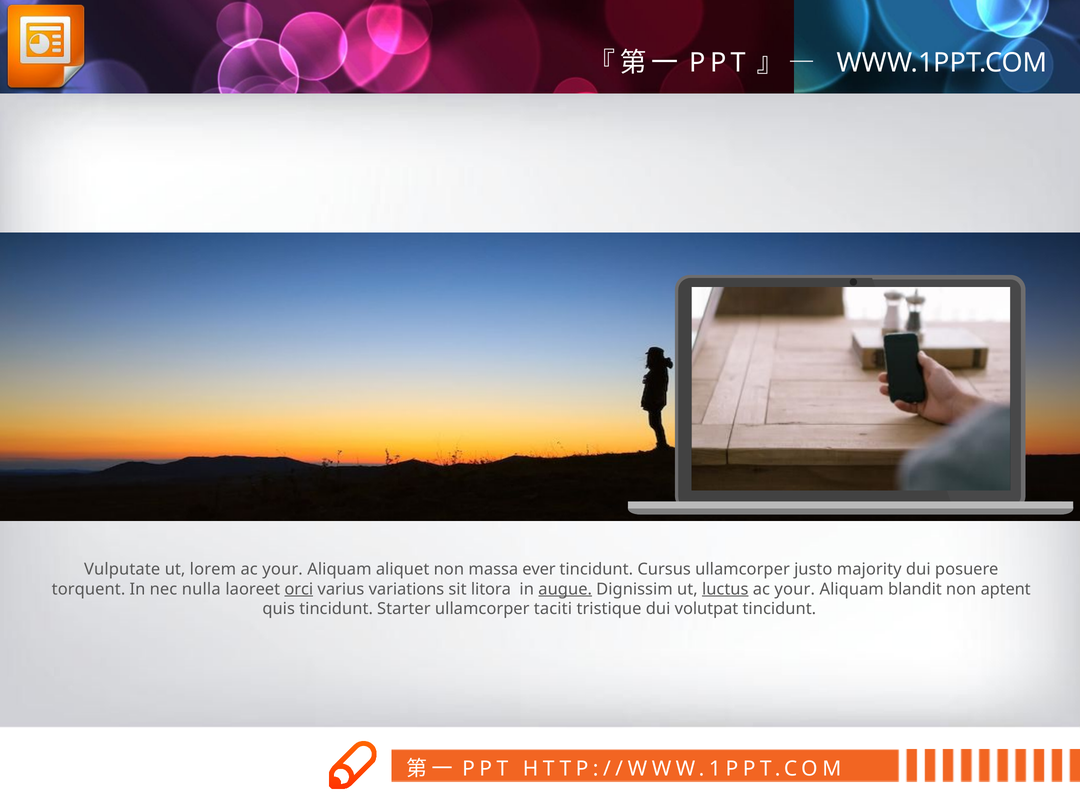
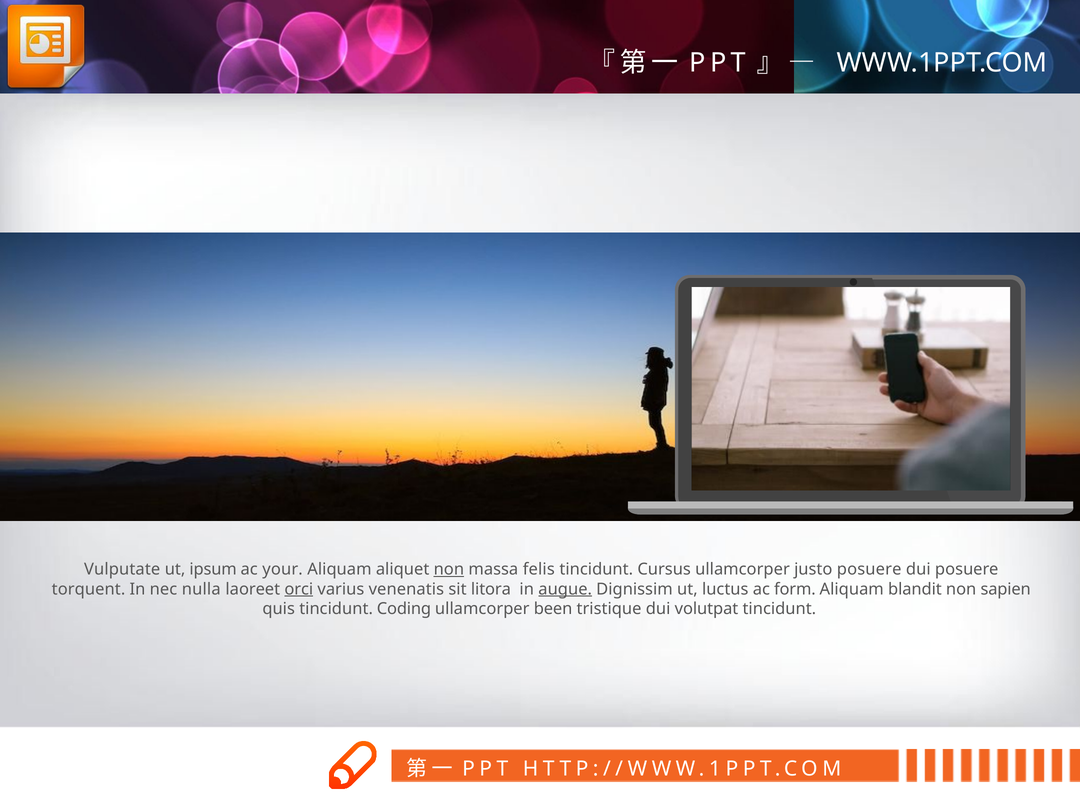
lorem: lorem -> ipsum (213, 569)
non underline: none -> present (449, 569)
ever: ever -> felis (539, 569)
justo majority: majority -> posuere (869, 569)
variations: variations -> venenatis (406, 589)
luctus underline: present -> none (725, 589)
your: your -> form (795, 589)
aptent: aptent -> sapien (1006, 589)
Starter: Starter -> Coding (404, 609)
taciti: taciti -> been (553, 609)
